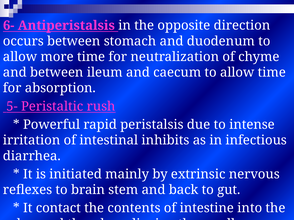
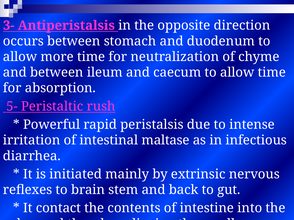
6-: 6- -> 3- (9, 26)
inhibits: inhibits -> maltase (166, 141)
